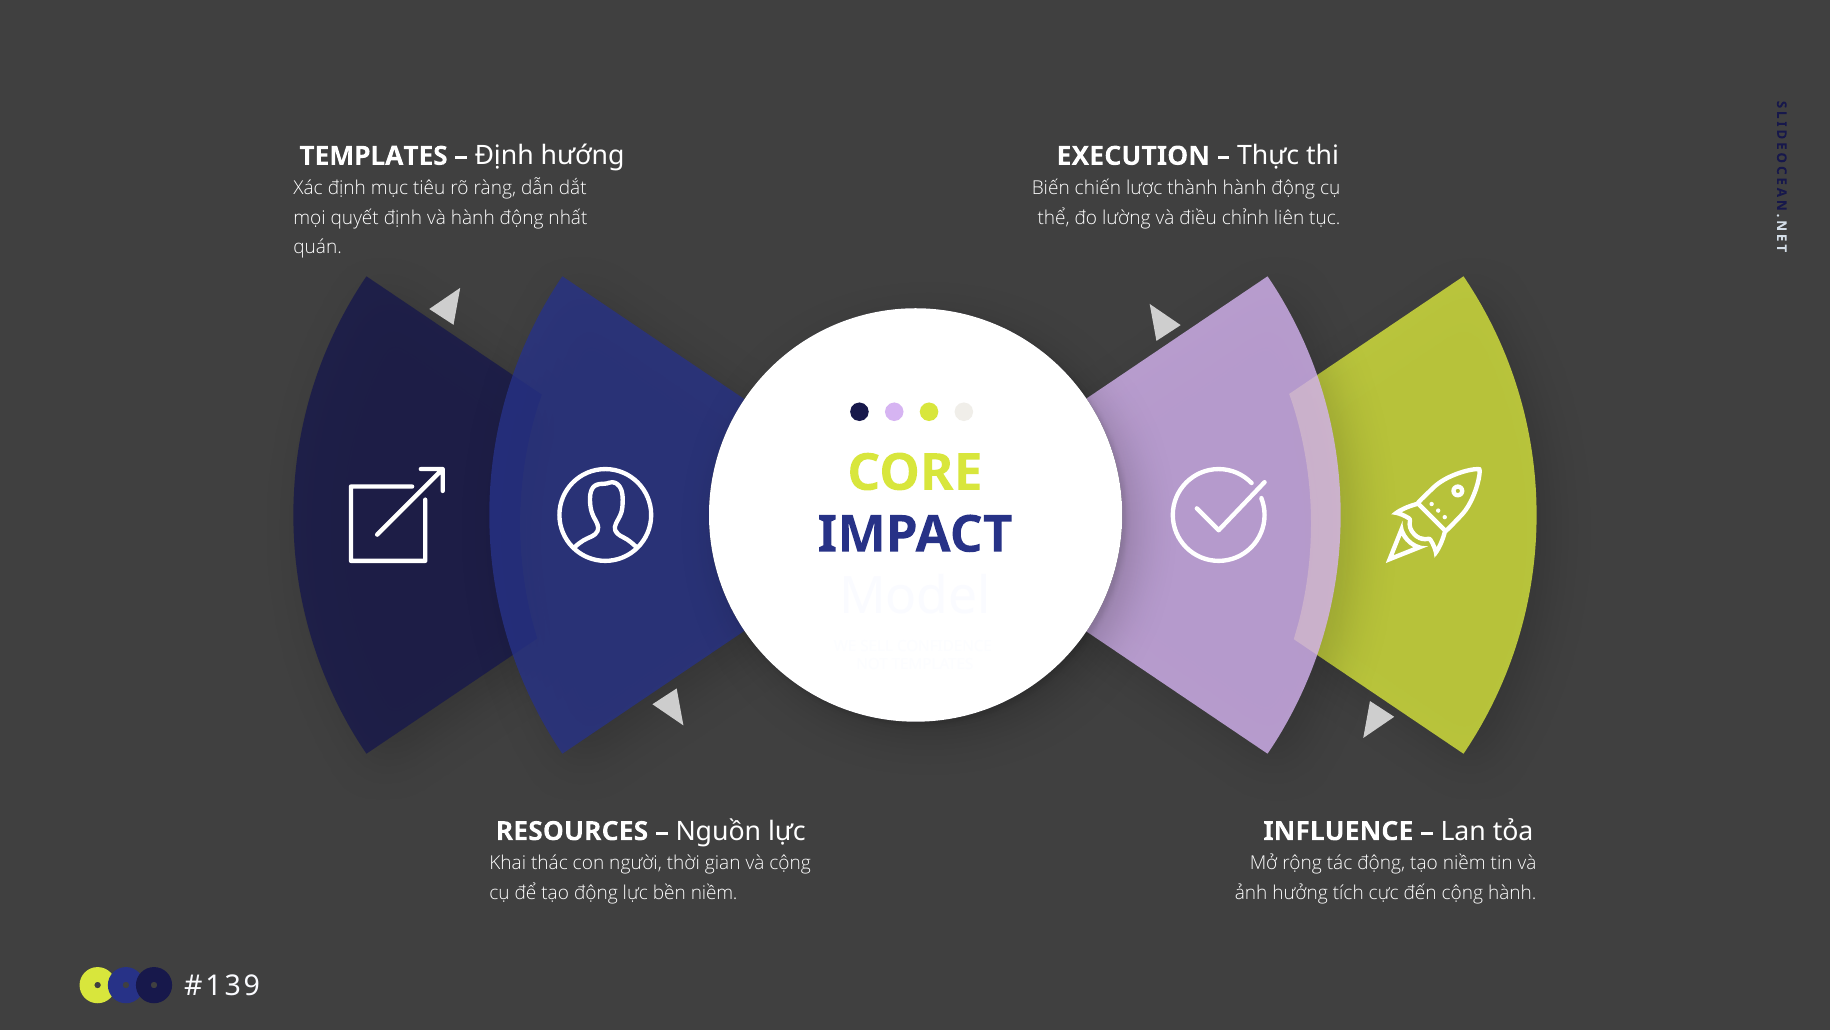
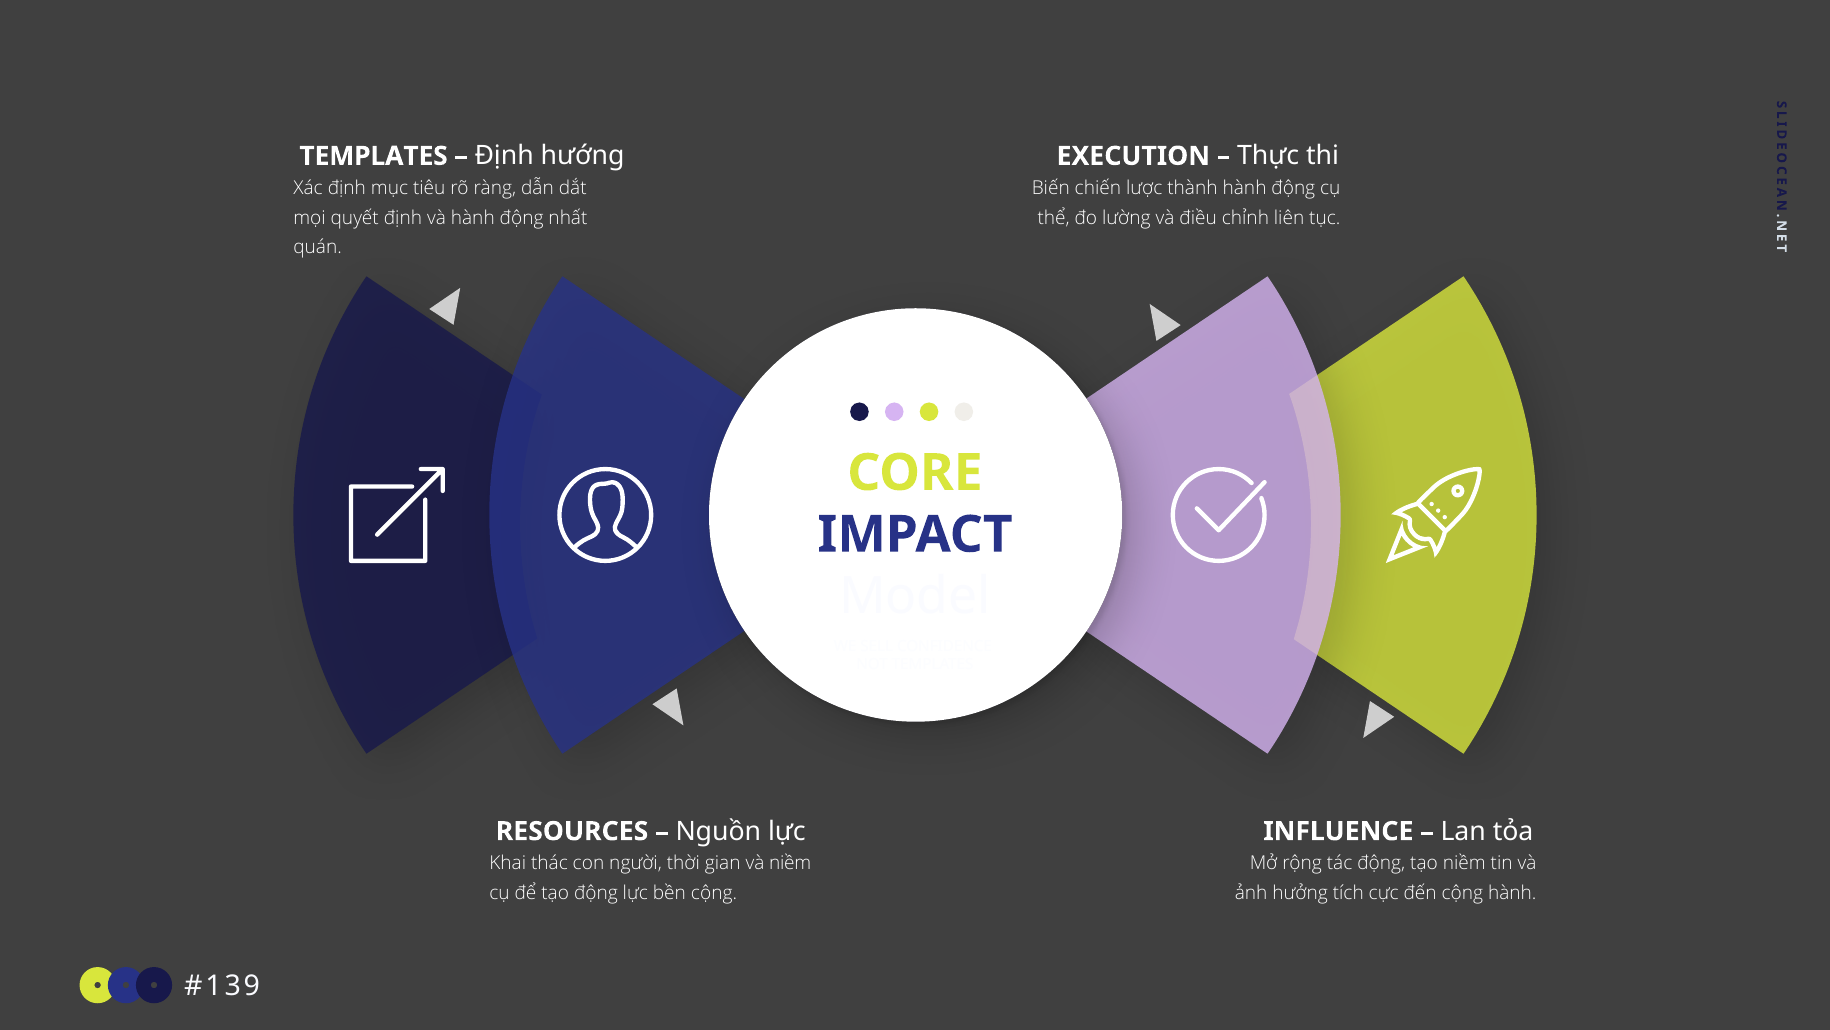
và cộng: cộng -> niềm (790, 863)
bền niềm: niềm -> cộng (714, 893)
